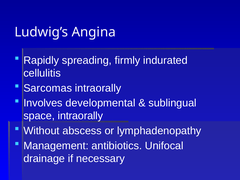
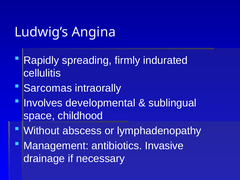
space intraorally: intraorally -> childhood (80, 116)
Unifocal: Unifocal -> Invasive (164, 146)
